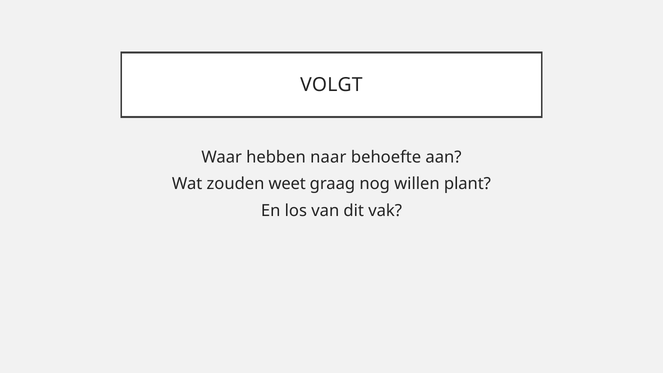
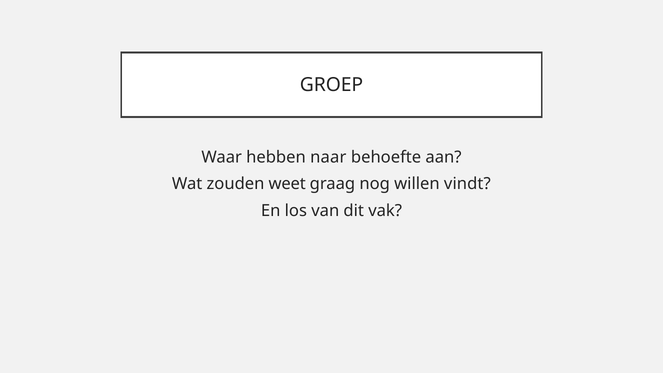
VOLGT: VOLGT -> GROEP (332, 85)
plant: plant -> vindt (467, 184)
